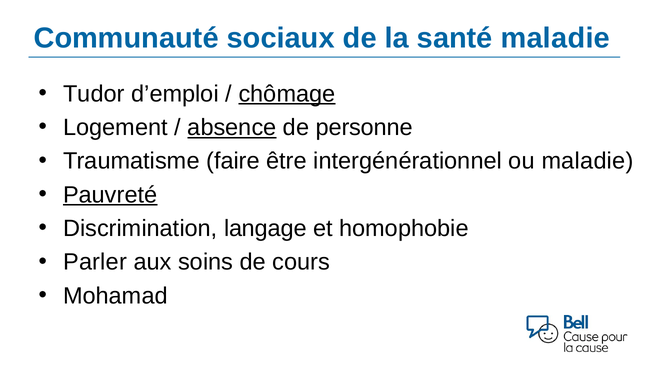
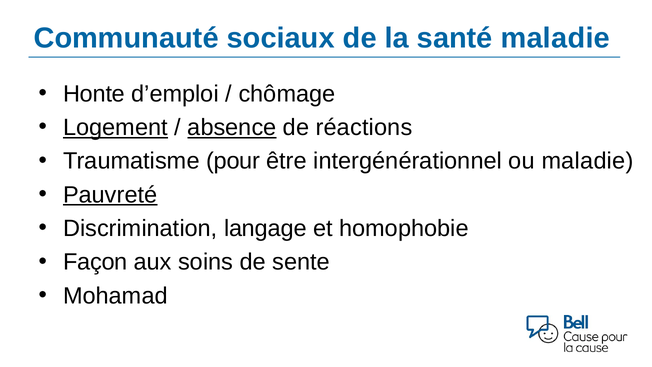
Tudor: Tudor -> Honte (94, 94)
chômage underline: present -> none (287, 94)
Logement underline: none -> present (115, 127)
personne: personne -> réactions (364, 127)
faire: faire -> pour (233, 161)
Parler: Parler -> Façon (95, 262)
cours: cours -> sente (301, 262)
